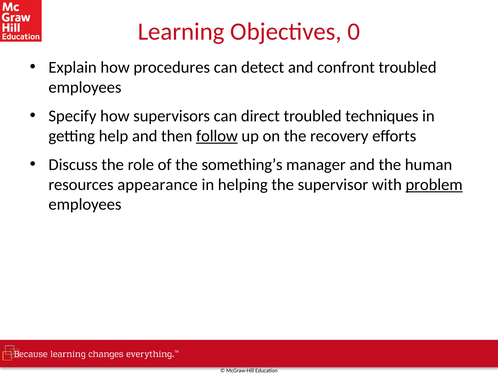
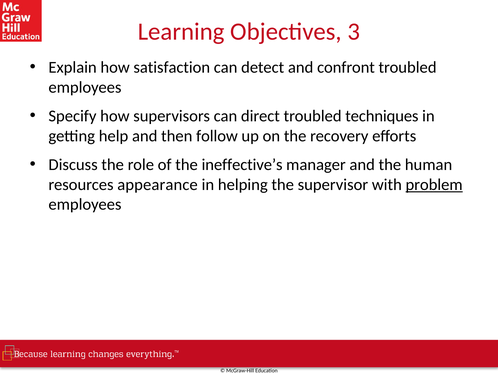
0: 0 -> 3 (354, 32)
procedures: procedures -> satisfaction (172, 68)
follow underline: present -> none (217, 136)
something’s: something’s -> ineffective’s (242, 165)
